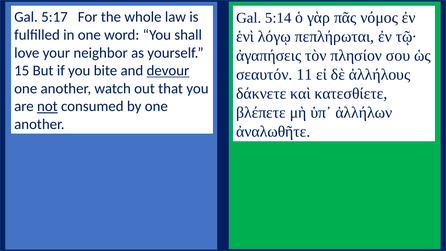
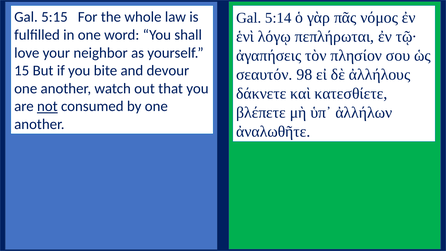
5:17: 5:17 -> 5:15 (54, 17)
devour underline: present -> none (168, 71)
11: 11 -> 98 (304, 75)
